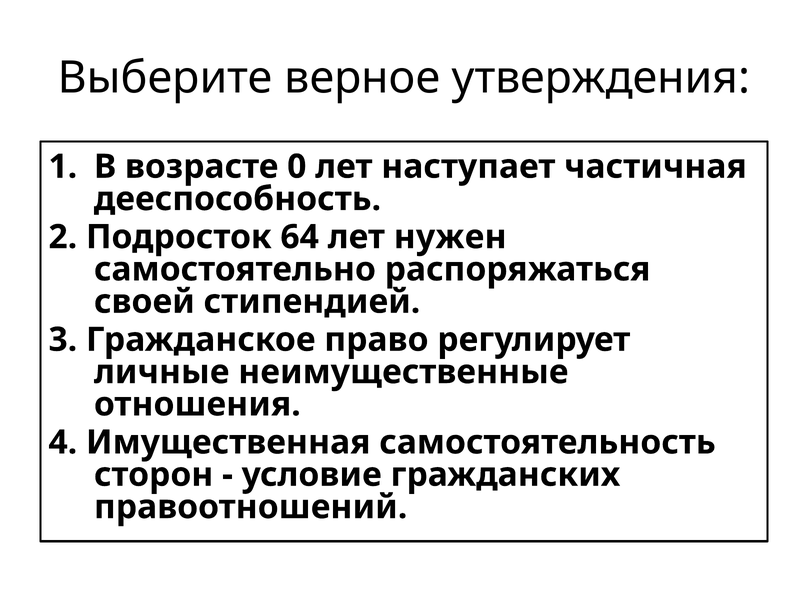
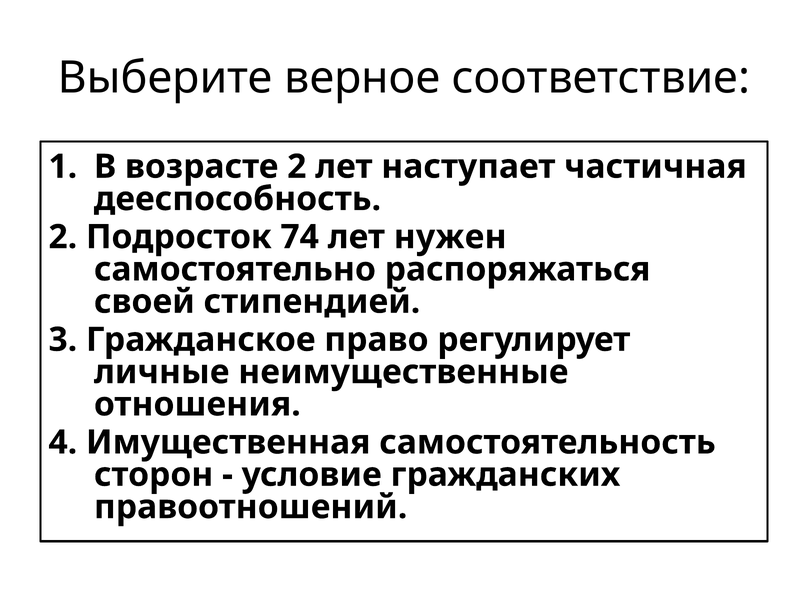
утверждения: утверждения -> соответствие (601, 78)
возрасте 0: 0 -> 2 (297, 167)
64: 64 -> 74 (300, 237)
